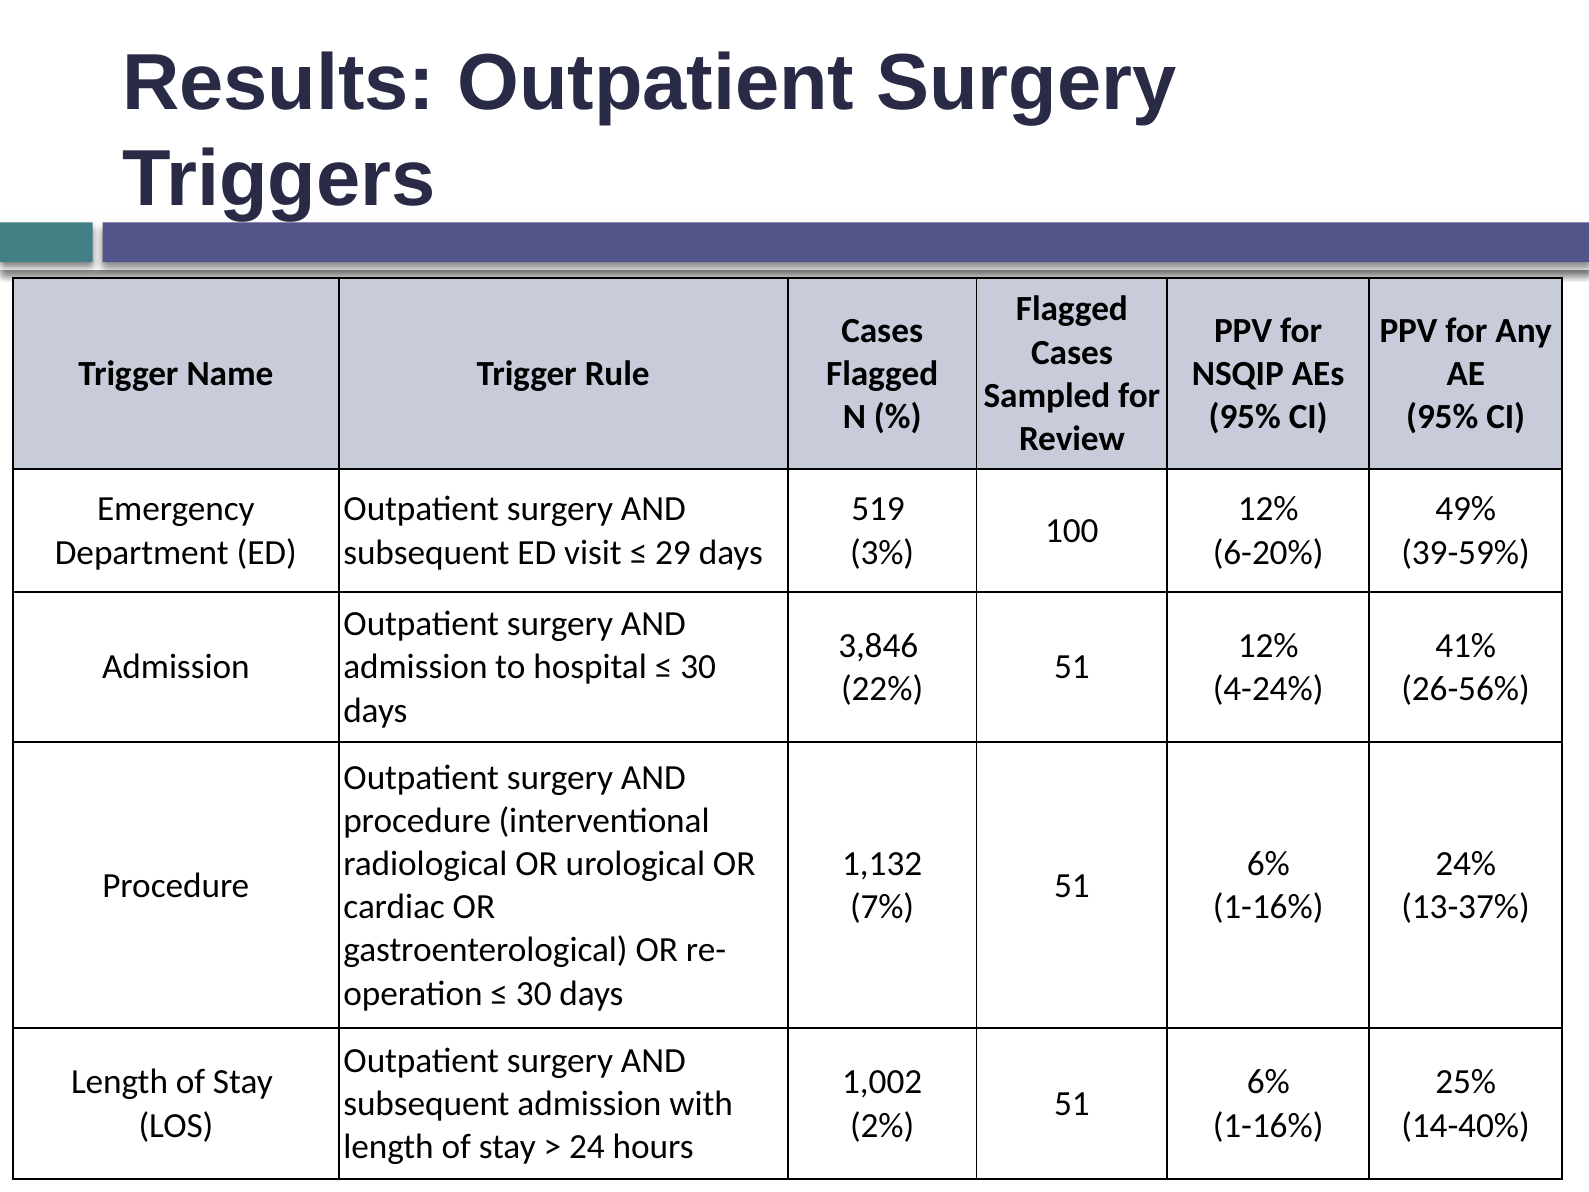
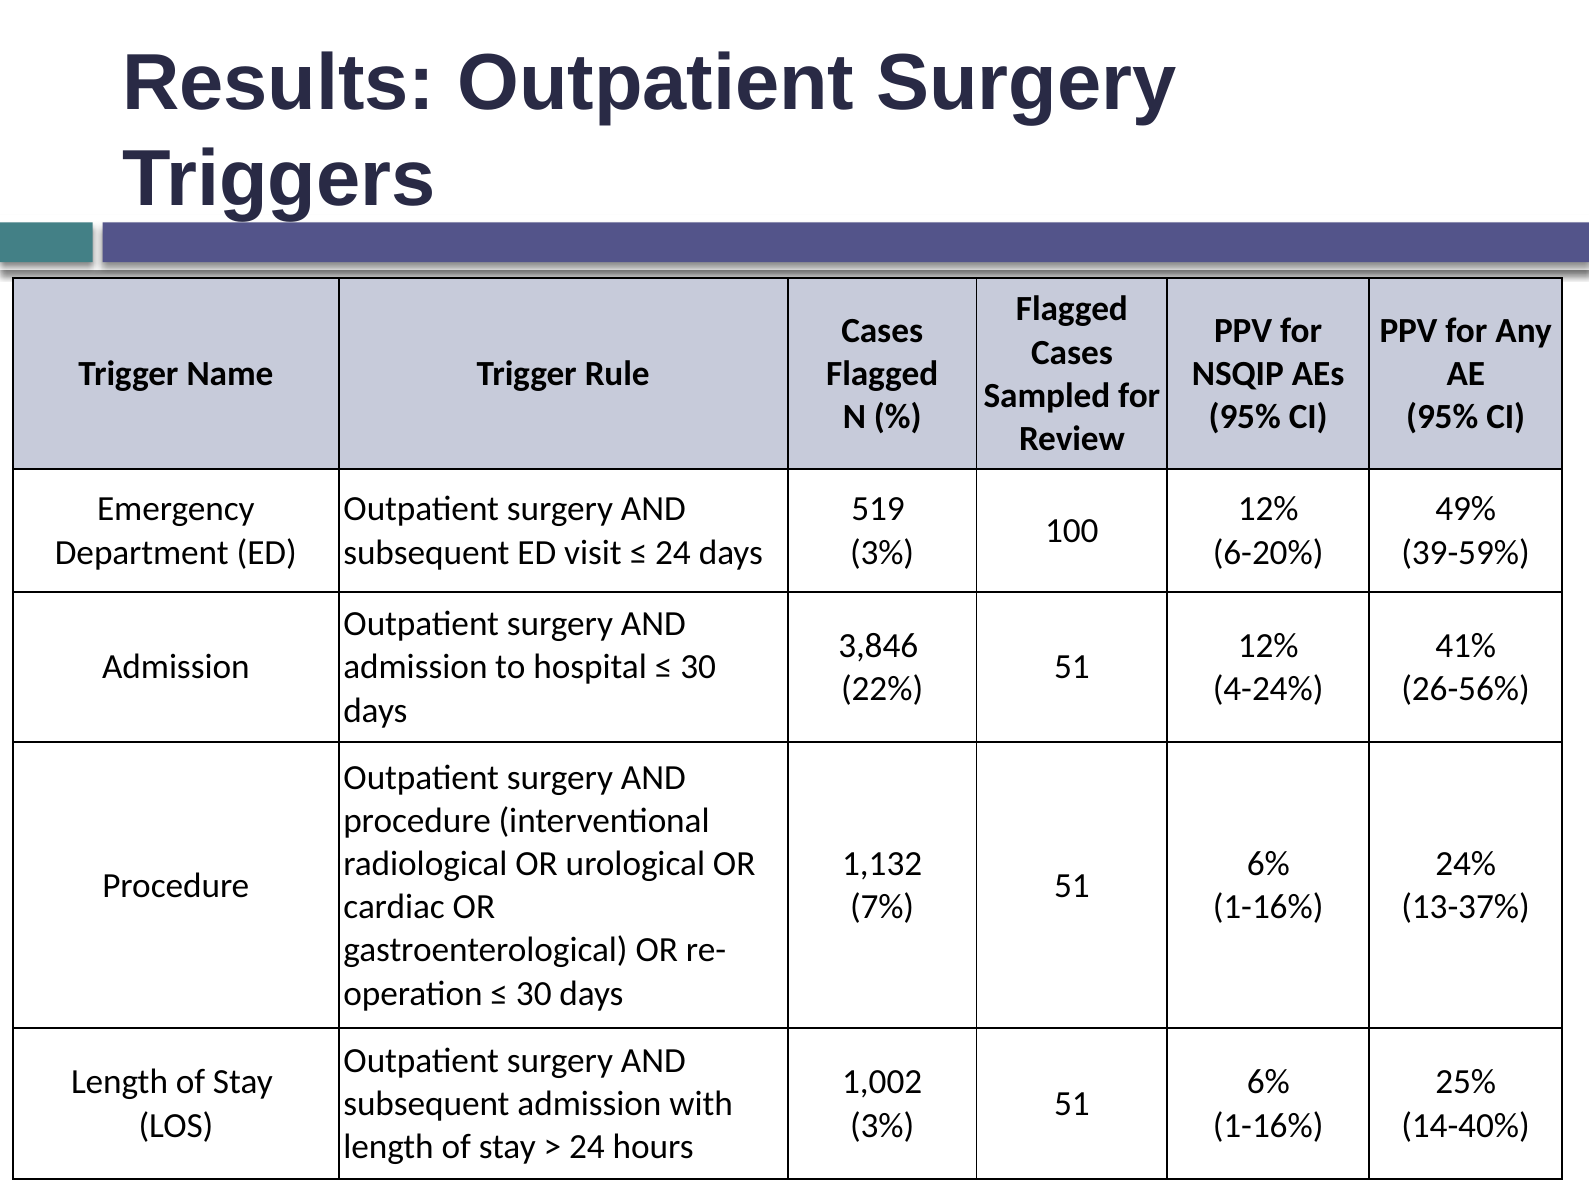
29: 29 -> 24 (673, 552)
2%: 2% -> 3% (882, 1125)
